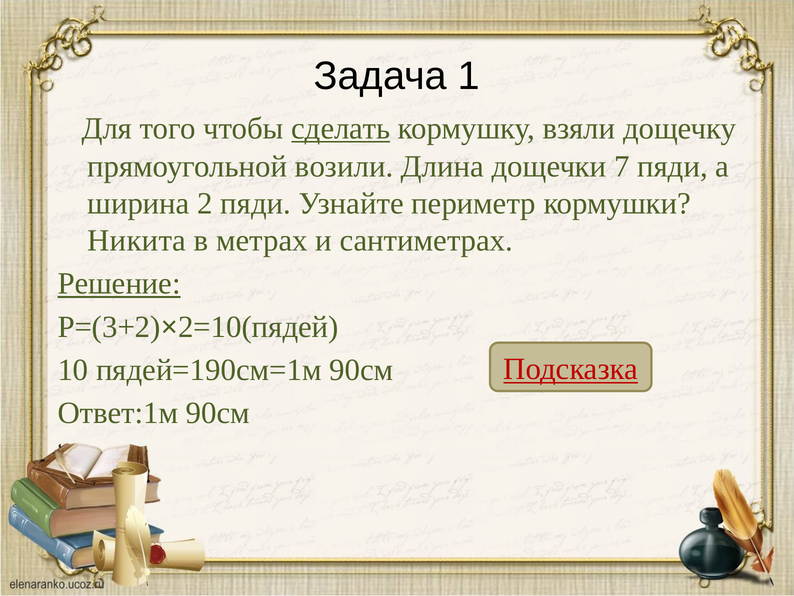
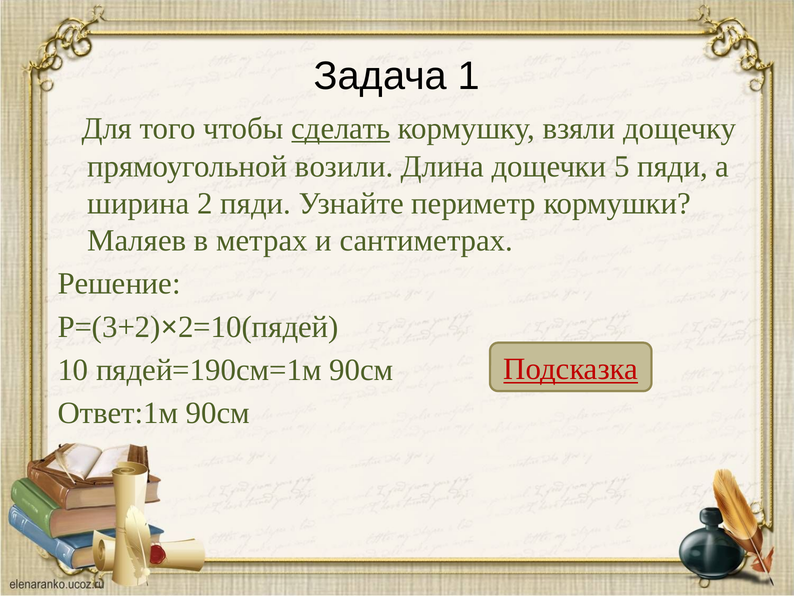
7: 7 -> 5 (622, 166)
Никита: Никита -> Маляев (137, 240)
Решение underline: present -> none (119, 283)
